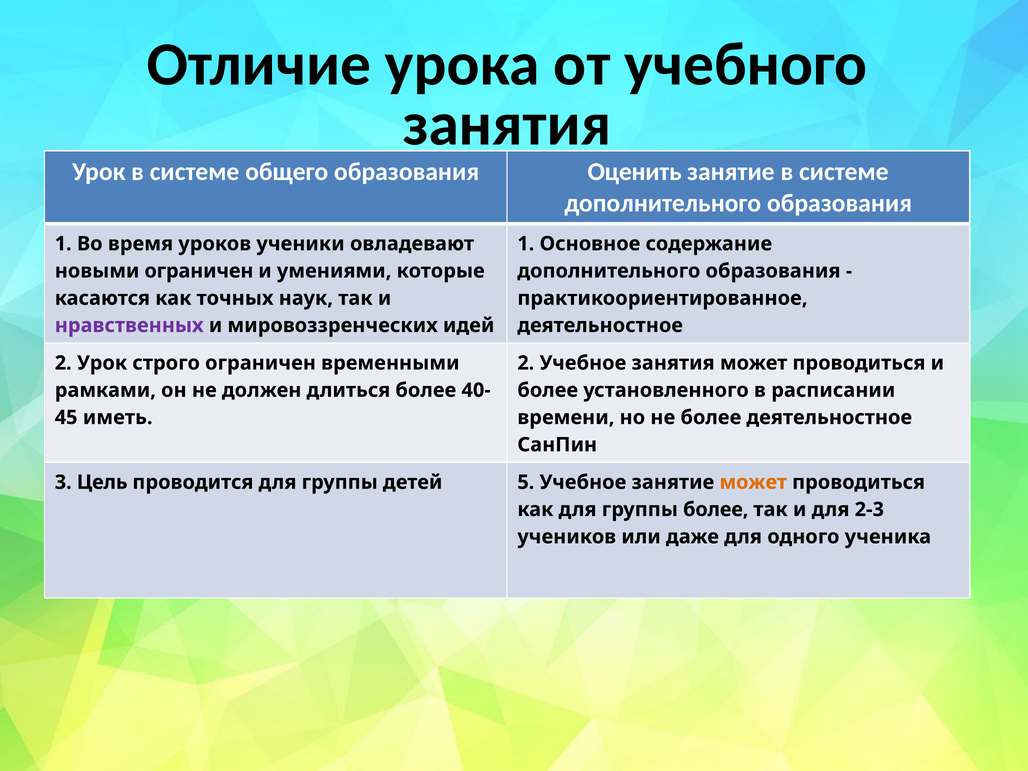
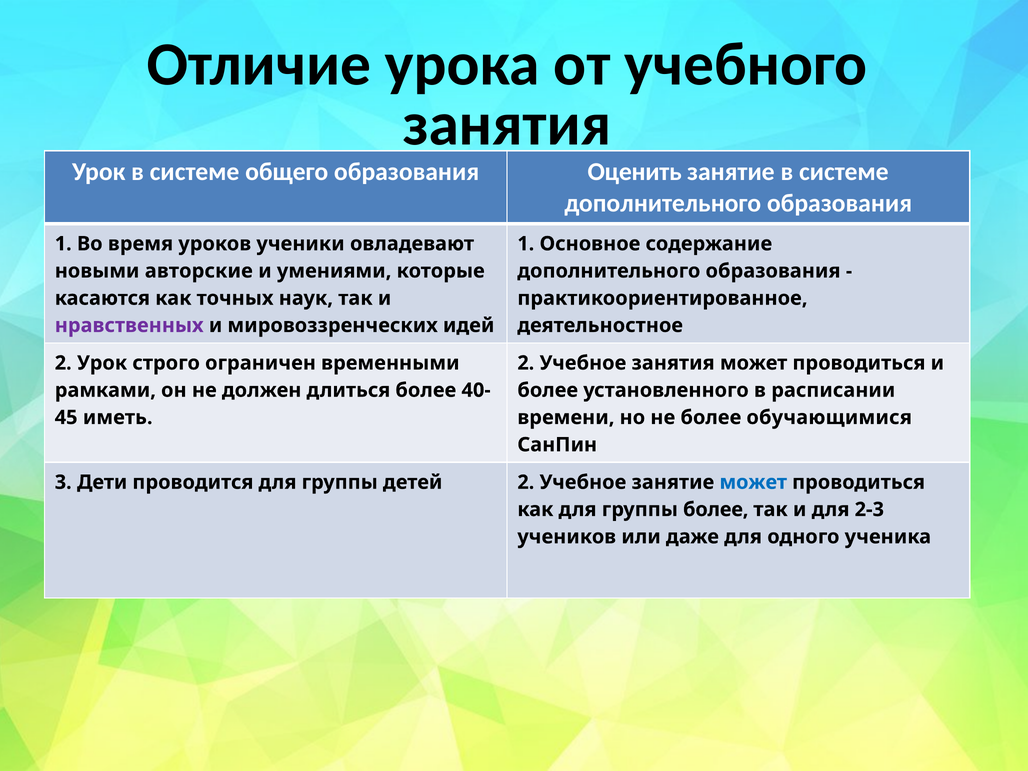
новыми ограничен: ограничен -> авторские (199, 271)
более деятельностное: деятельностное -> обучающимися (829, 417)
Цель: Цель -> Дети (102, 482)
детей 5: 5 -> 2 (526, 482)
может colour: orange -> blue (753, 482)
